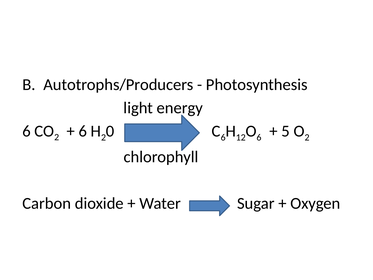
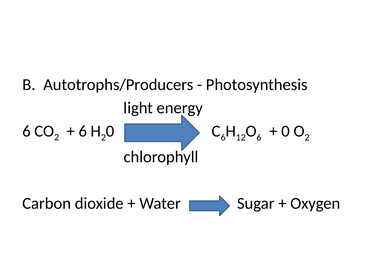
5: 5 -> 0 (286, 131)
